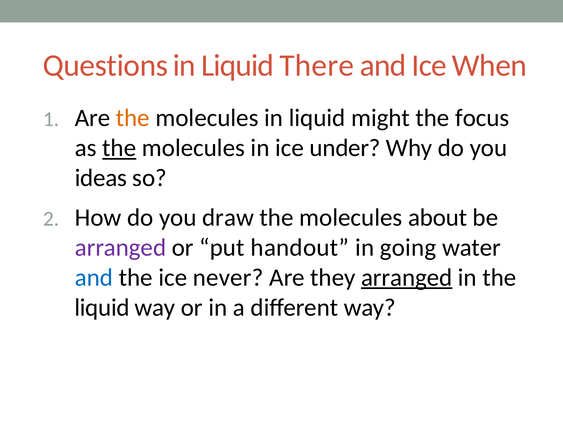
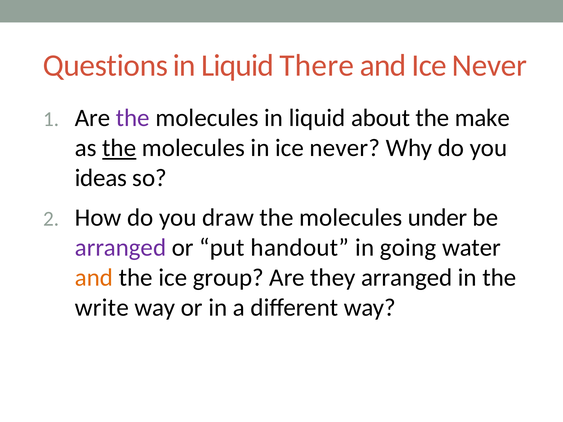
and Ice When: When -> Never (489, 66)
the colour: orange -> purple (133, 118)
might: might -> about (381, 118)
focus: focus -> make (482, 118)
in ice under: under -> never (345, 148)
about: about -> under (438, 218)
and colour: blue -> orange (94, 278)
never: never -> group (228, 278)
arranged underline: present -> none (407, 278)
liquid: liquid -> write (102, 308)
